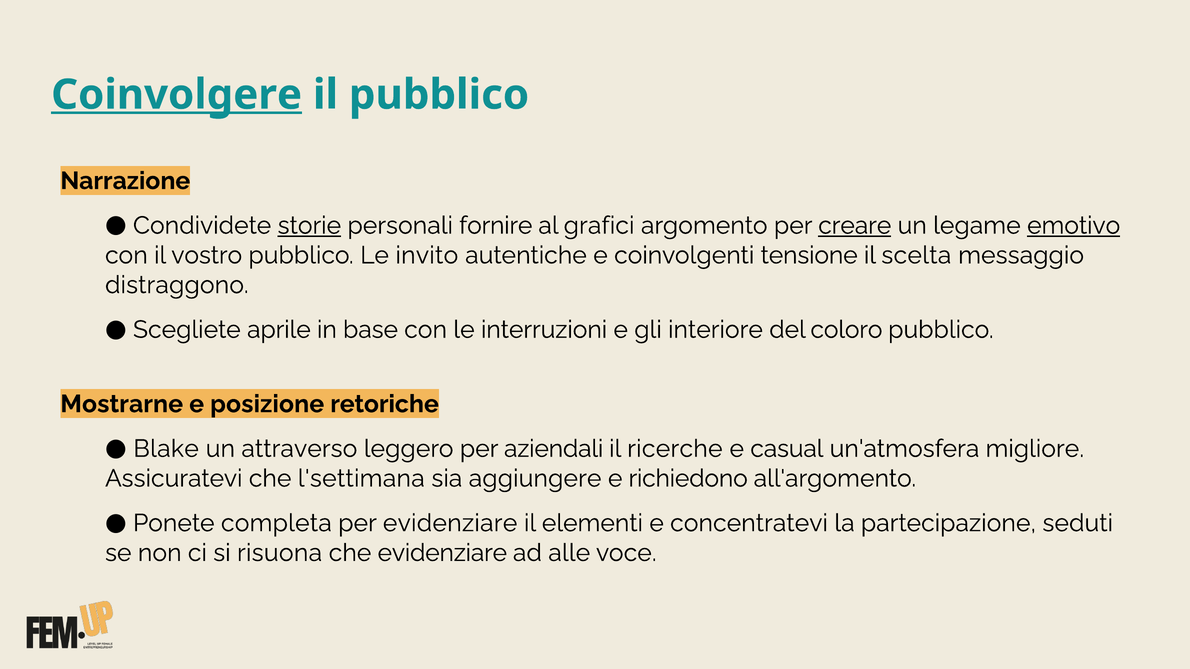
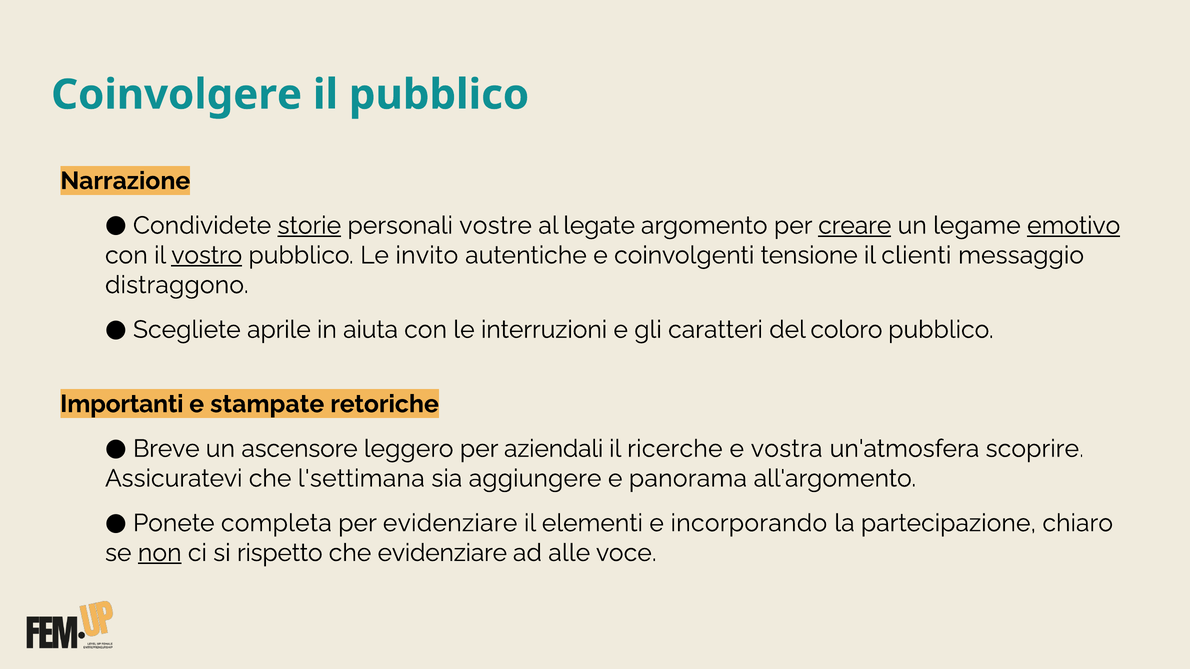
Coinvolgere underline: present -> none (177, 95)
fornire: fornire -> vostre (496, 226)
grafici: grafici -> legate (599, 226)
vostro underline: none -> present (207, 255)
scelta: scelta -> clienti (916, 255)
base: base -> aiuta (371, 330)
interiore: interiore -> caratteri (715, 330)
Mostrarne: Mostrarne -> Importanti (122, 404)
posizione: posizione -> stampate (267, 404)
Blake: Blake -> Breve (166, 449)
attraverso: attraverso -> ascensore (300, 449)
casual: casual -> vostra (787, 449)
migliore: migliore -> scoprire (1035, 449)
richiedono: richiedono -> panorama (688, 479)
concentratevi: concentratevi -> incorporando (749, 523)
seduti: seduti -> chiaro (1078, 523)
non underline: none -> present (160, 553)
risuona: risuona -> rispetto (280, 553)
